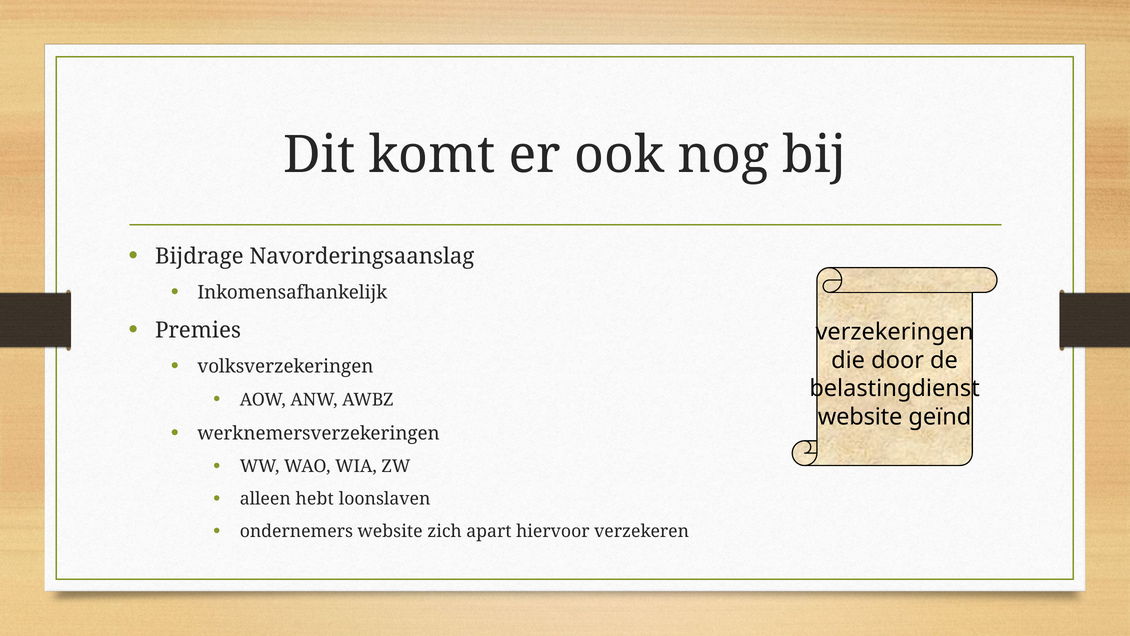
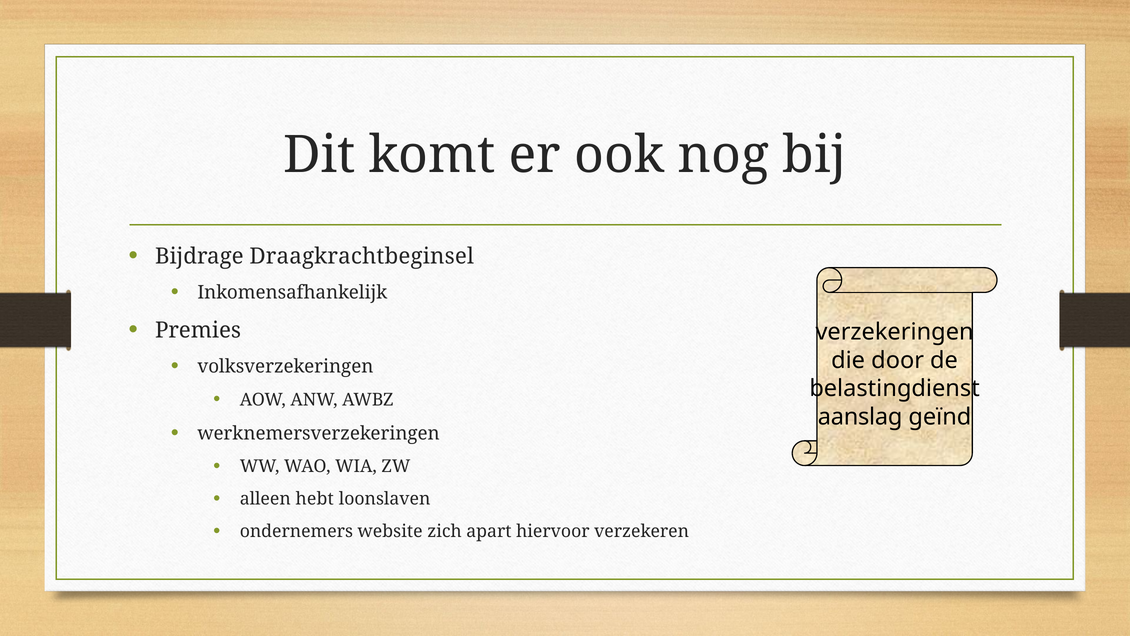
Navorderingsaanslag: Navorderingsaanslag -> Draagkrachtbeginsel (362, 256)
website: website -> aanslag (860, 417)
